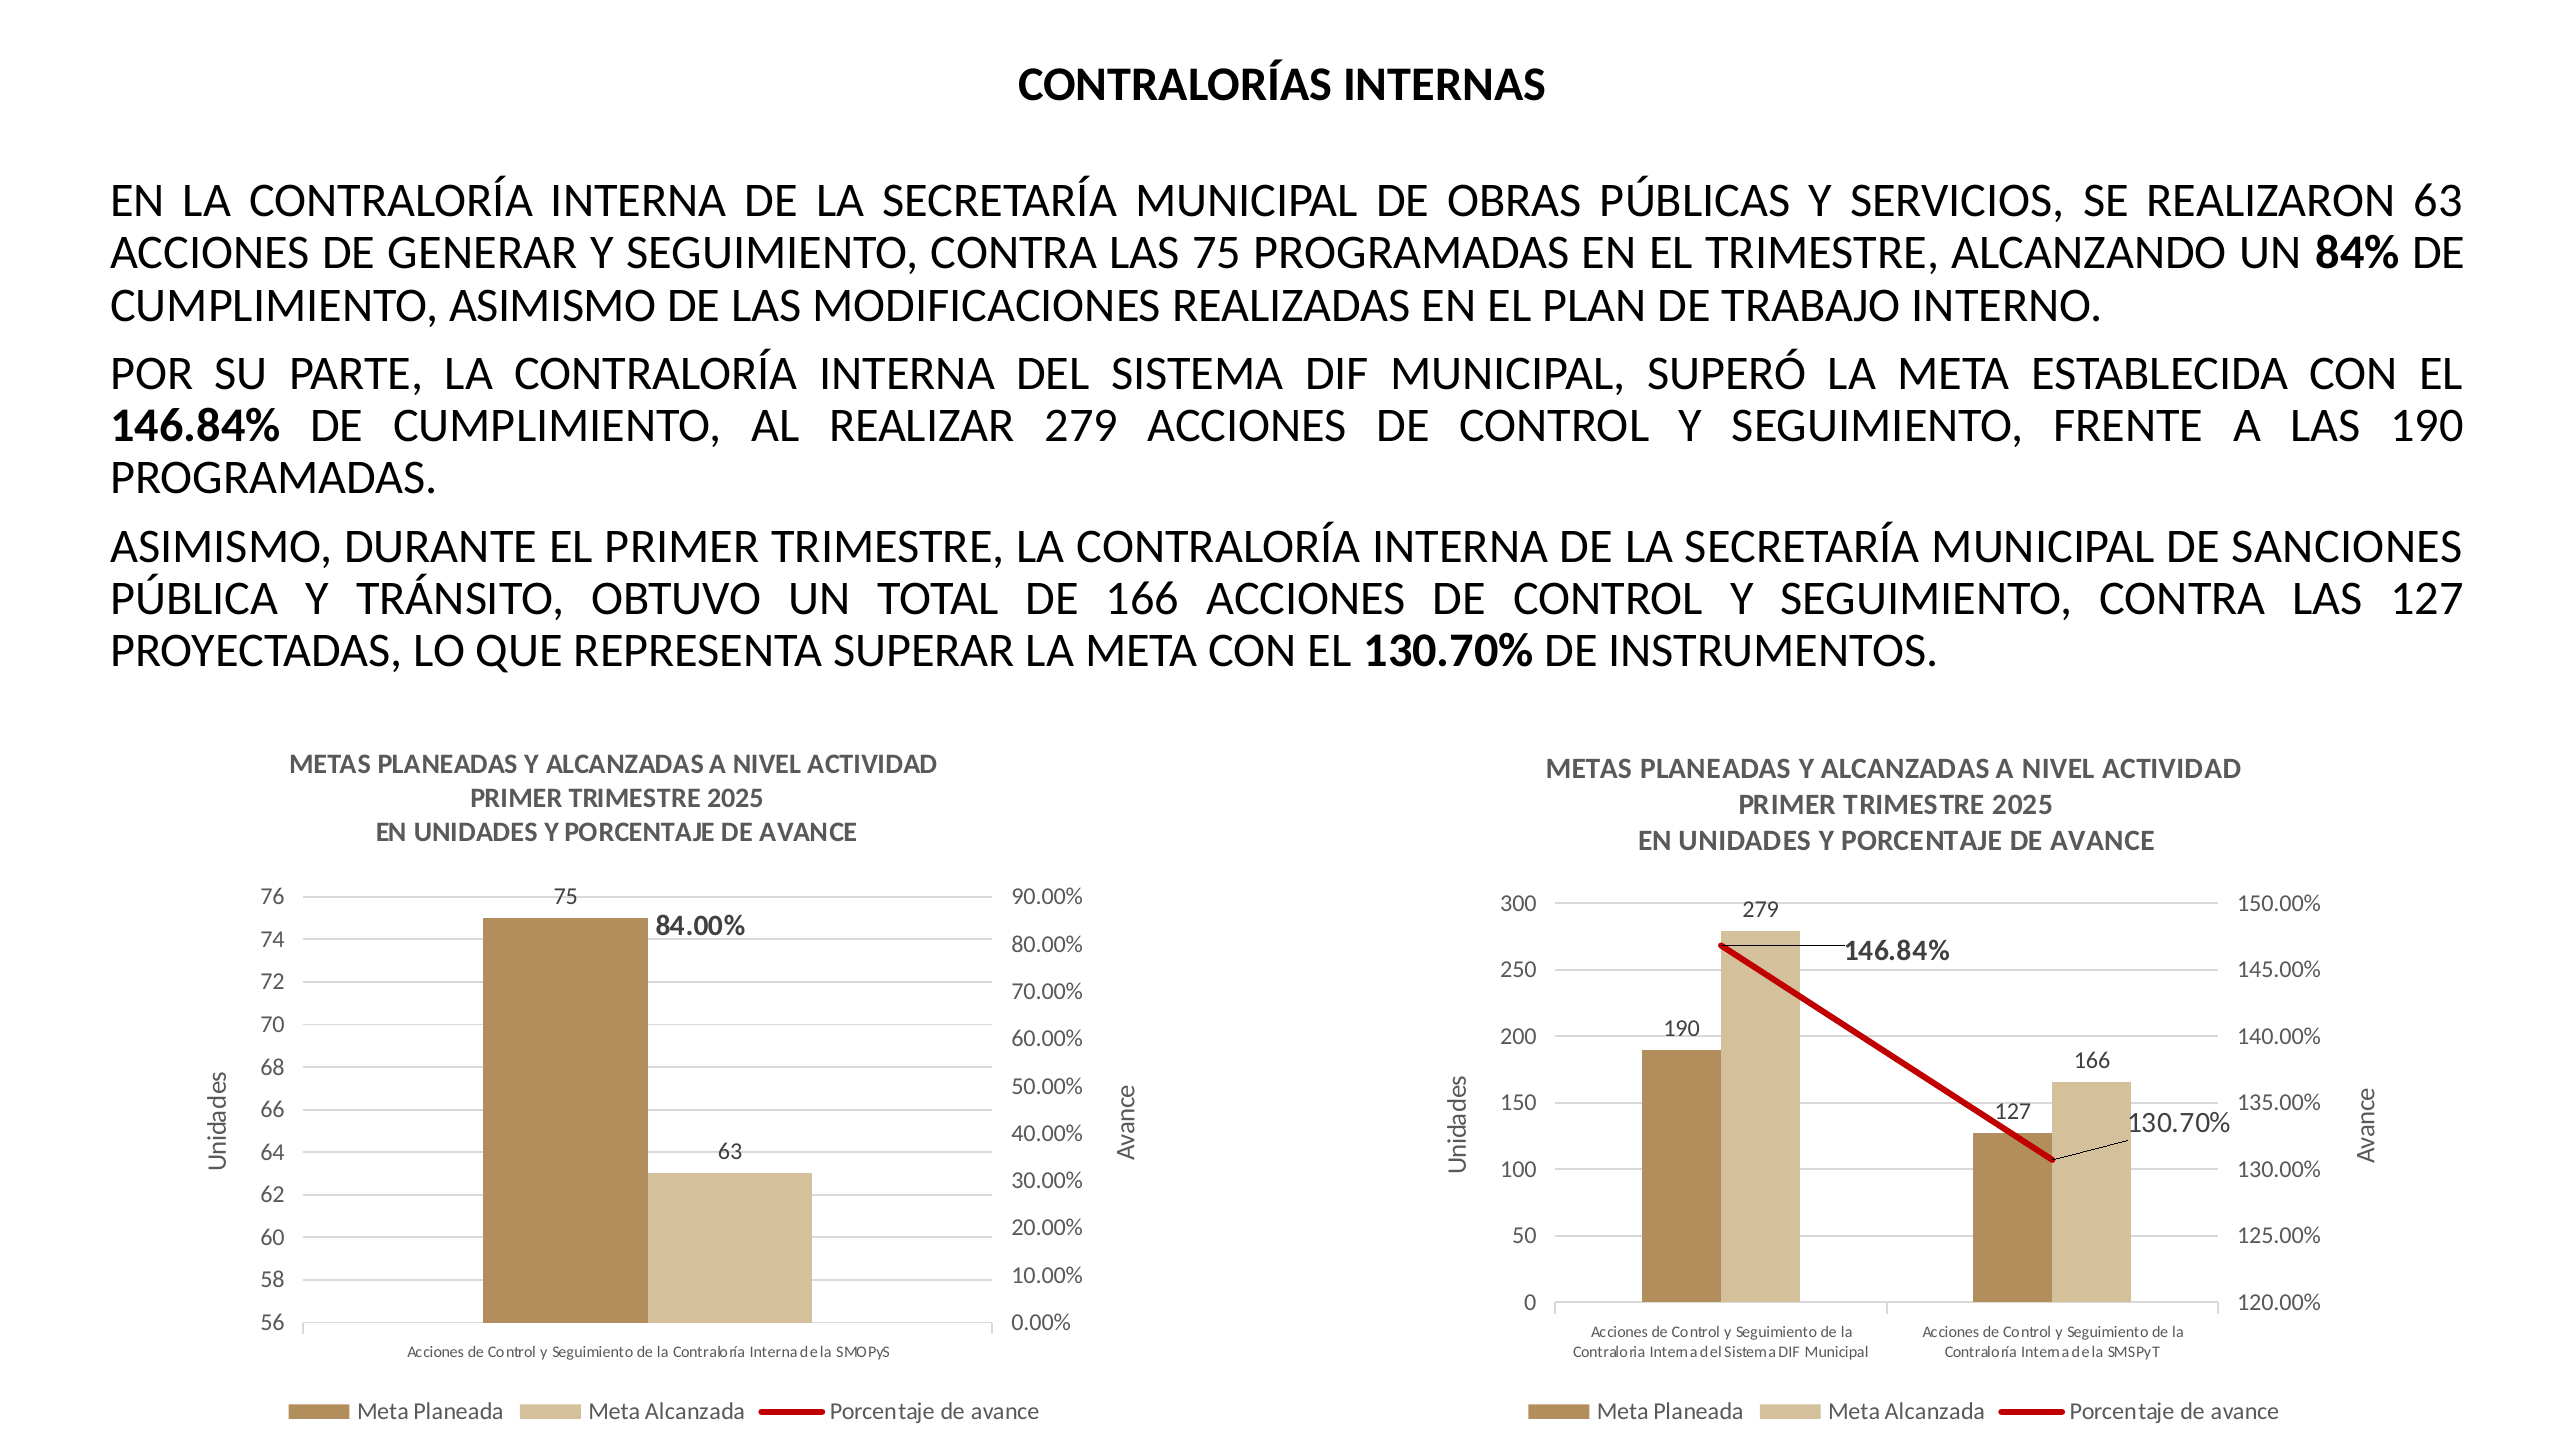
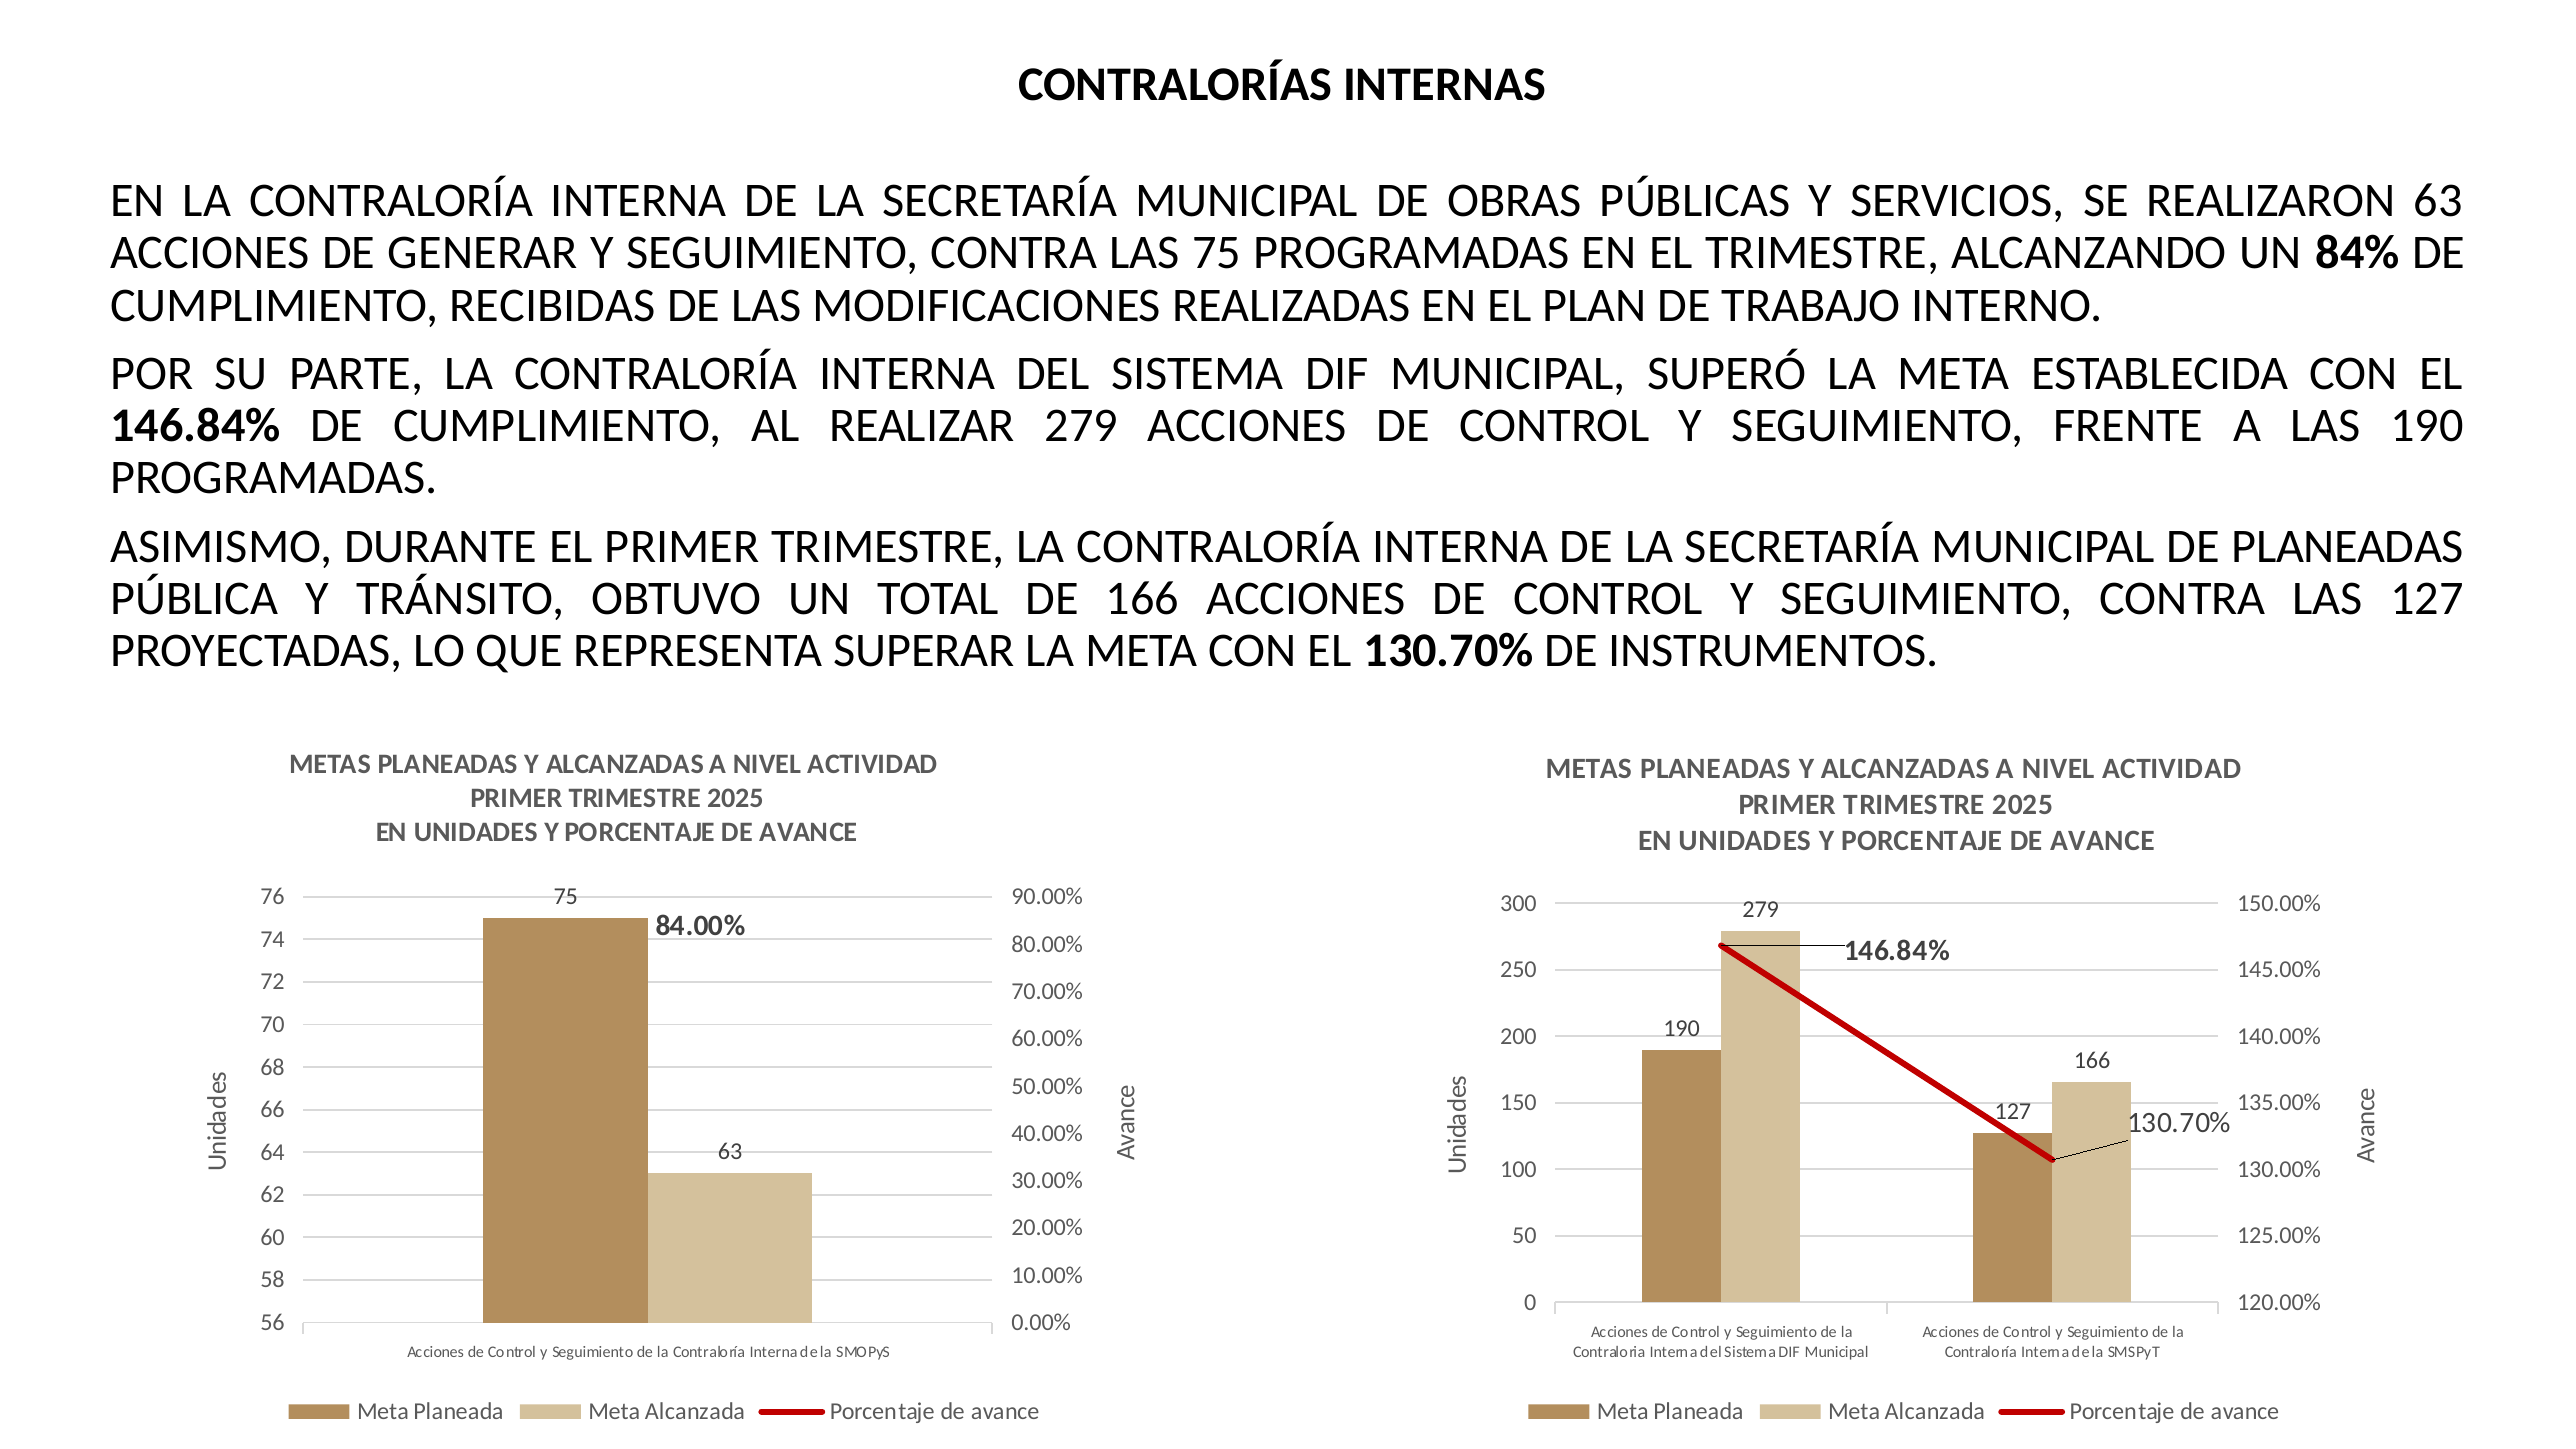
CUMPLIMIENTO ASIMISMO: ASIMISMO -> RECIBIDAS (553, 305)
DE SANCIONES: SANCIONES -> PLANEADAS (2348, 546)
